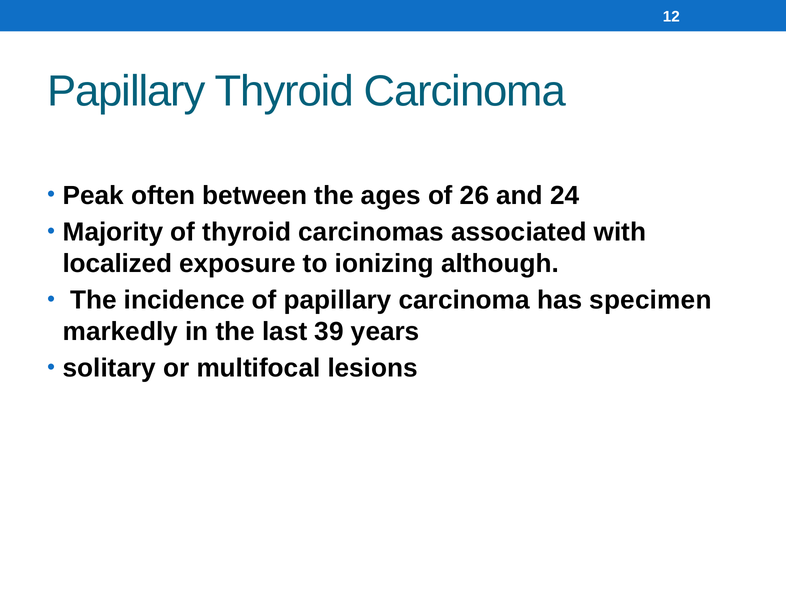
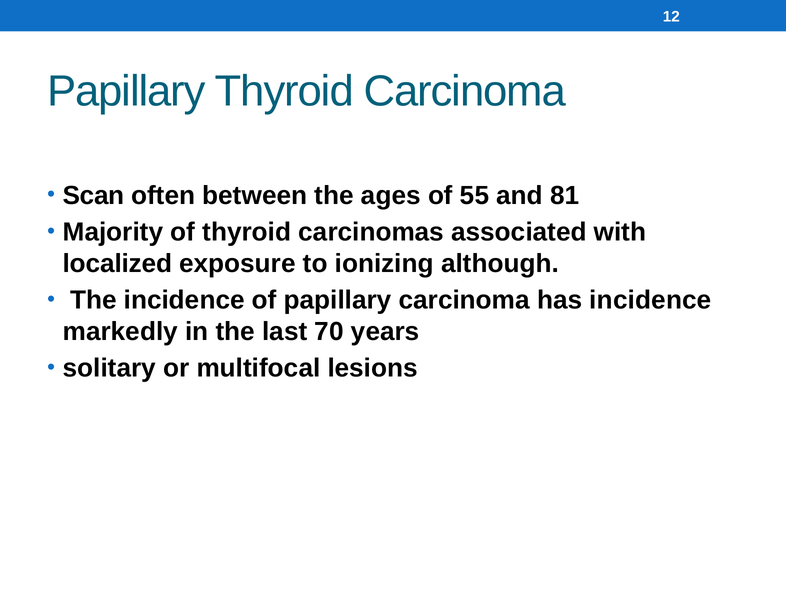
Peak: Peak -> Scan (94, 196)
26: 26 -> 55 (475, 196)
24: 24 -> 81 (565, 196)
has specimen: specimen -> incidence (651, 300)
39: 39 -> 70 (329, 332)
